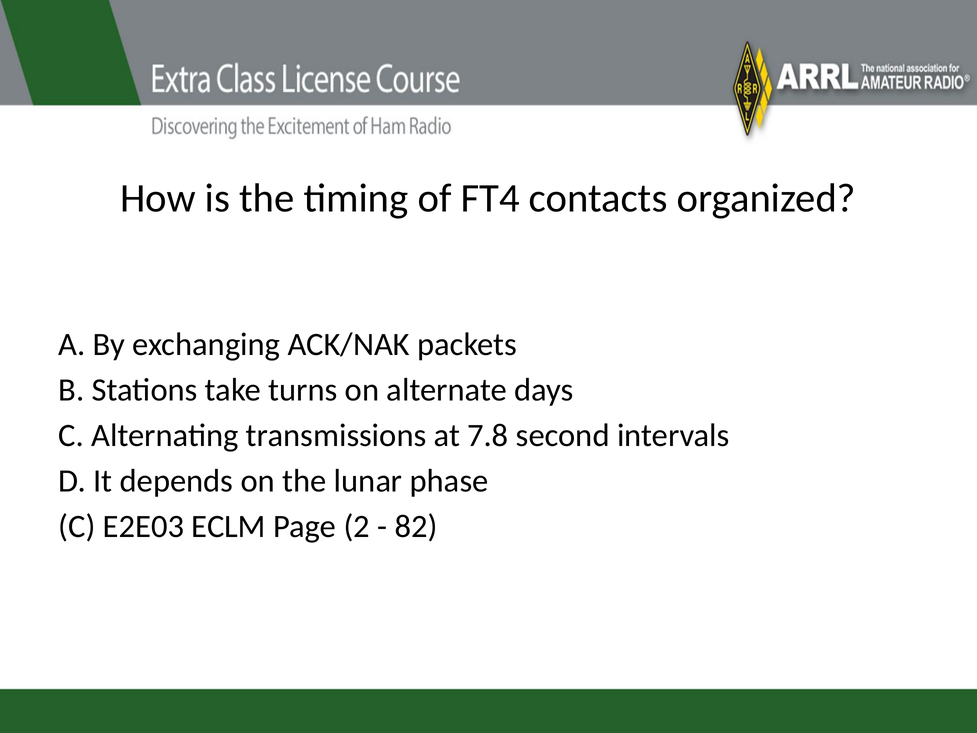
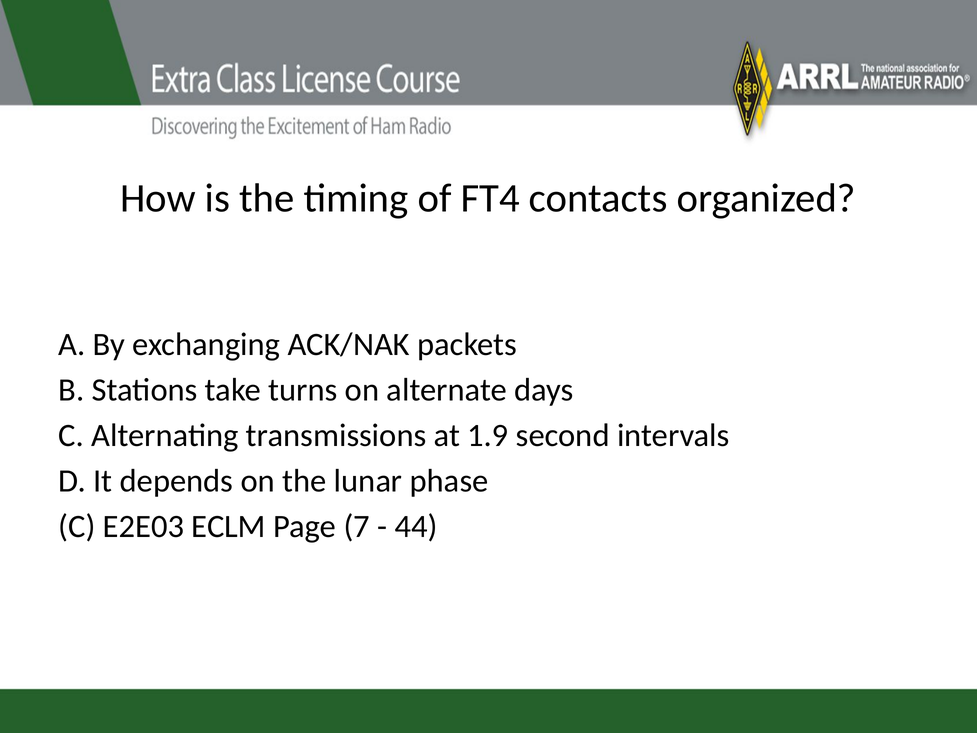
7.8: 7.8 -> 1.9 (488, 435)
2: 2 -> 7 (357, 526)
82: 82 -> 44 (416, 526)
